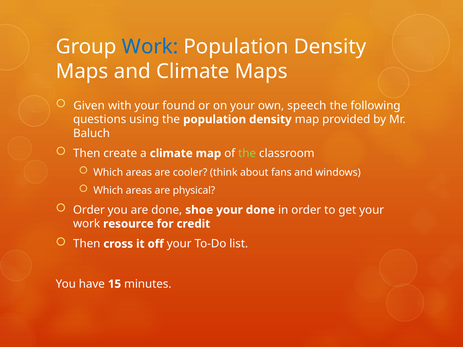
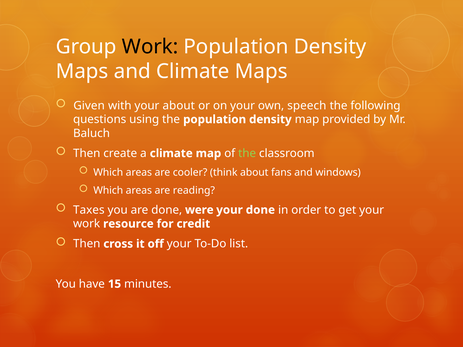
Work colour: blue -> black (150, 47)
your found: found -> about (179, 106)
physical: physical -> reading (194, 191)
Order: Order -> Taxes (89, 210)
shoe: shoe -> were (199, 210)
